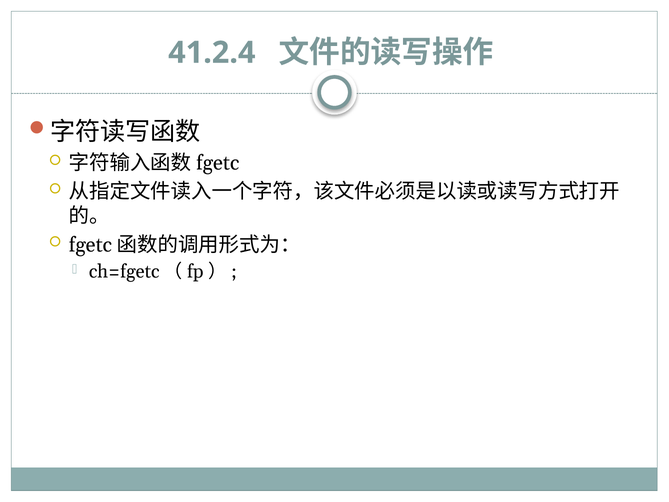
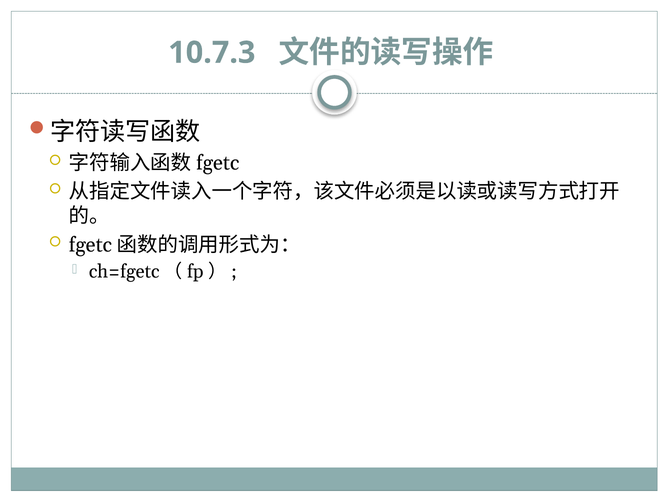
41.2.4: 41.2.4 -> 10.7.3 (212, 53)
